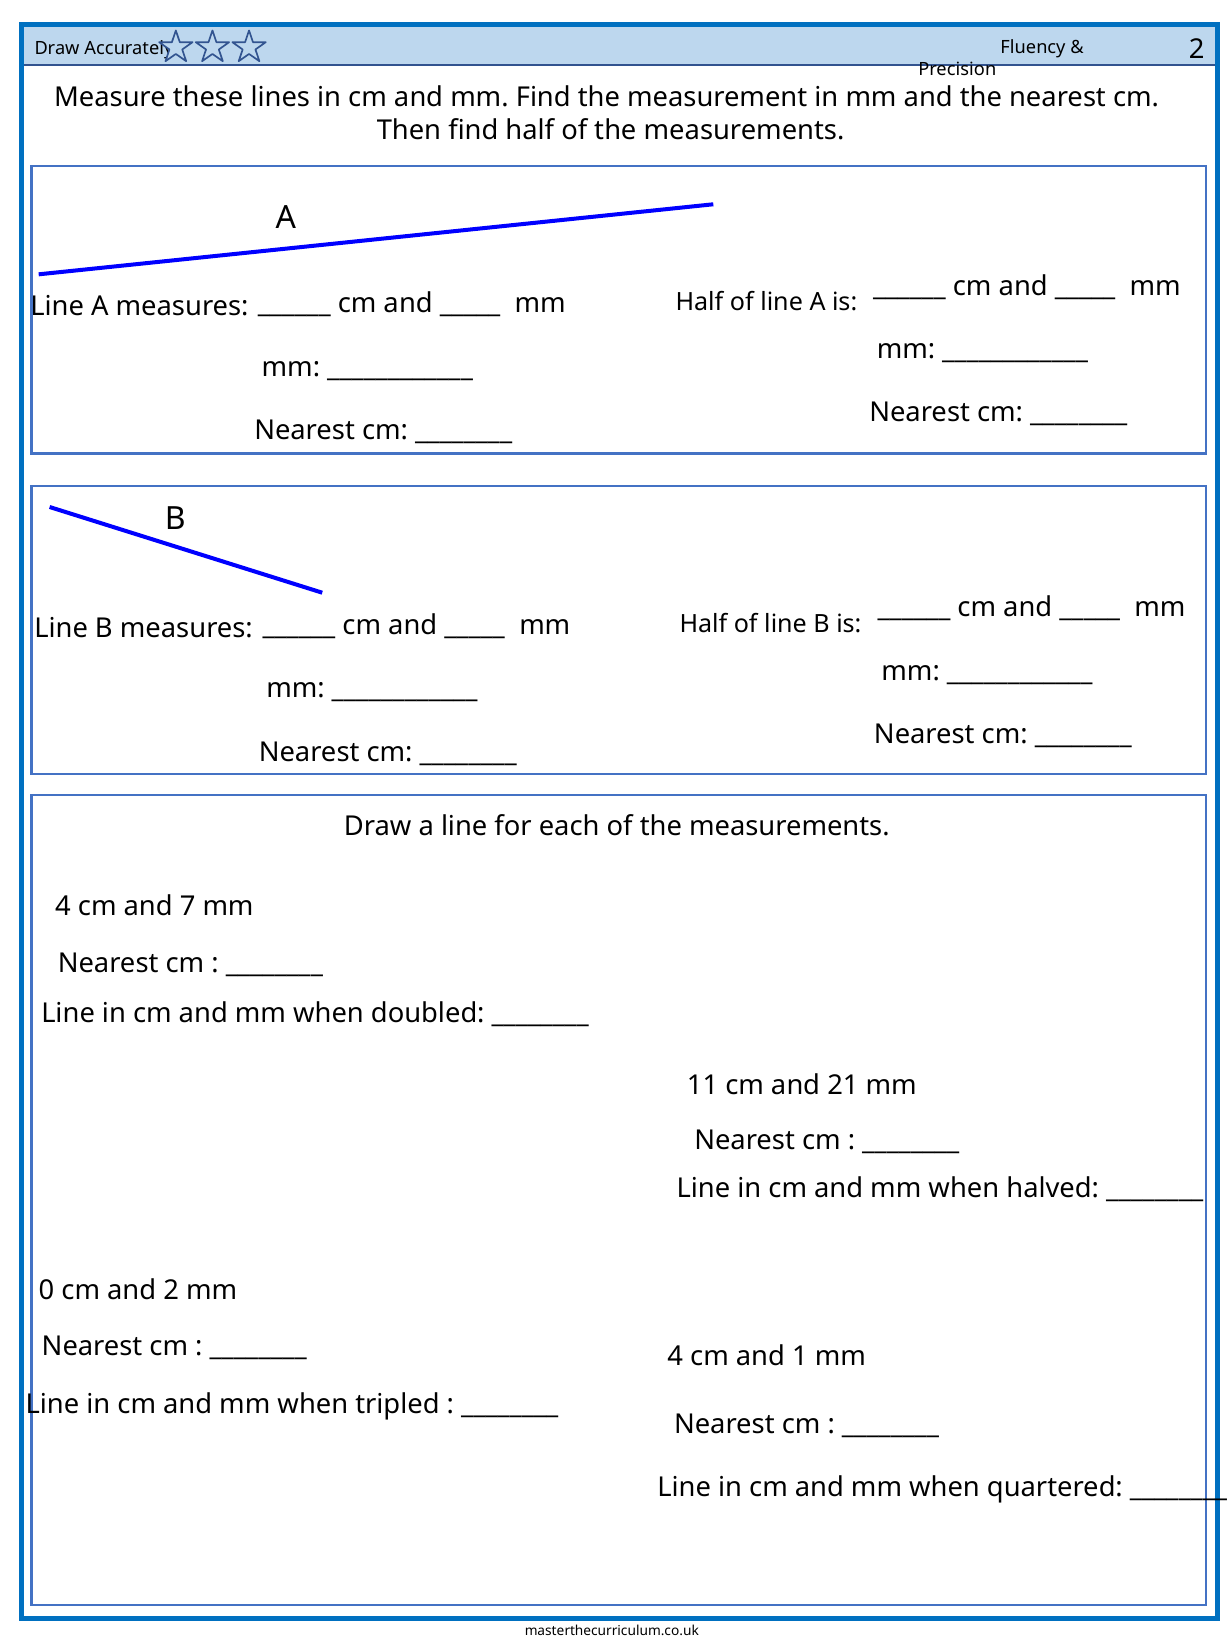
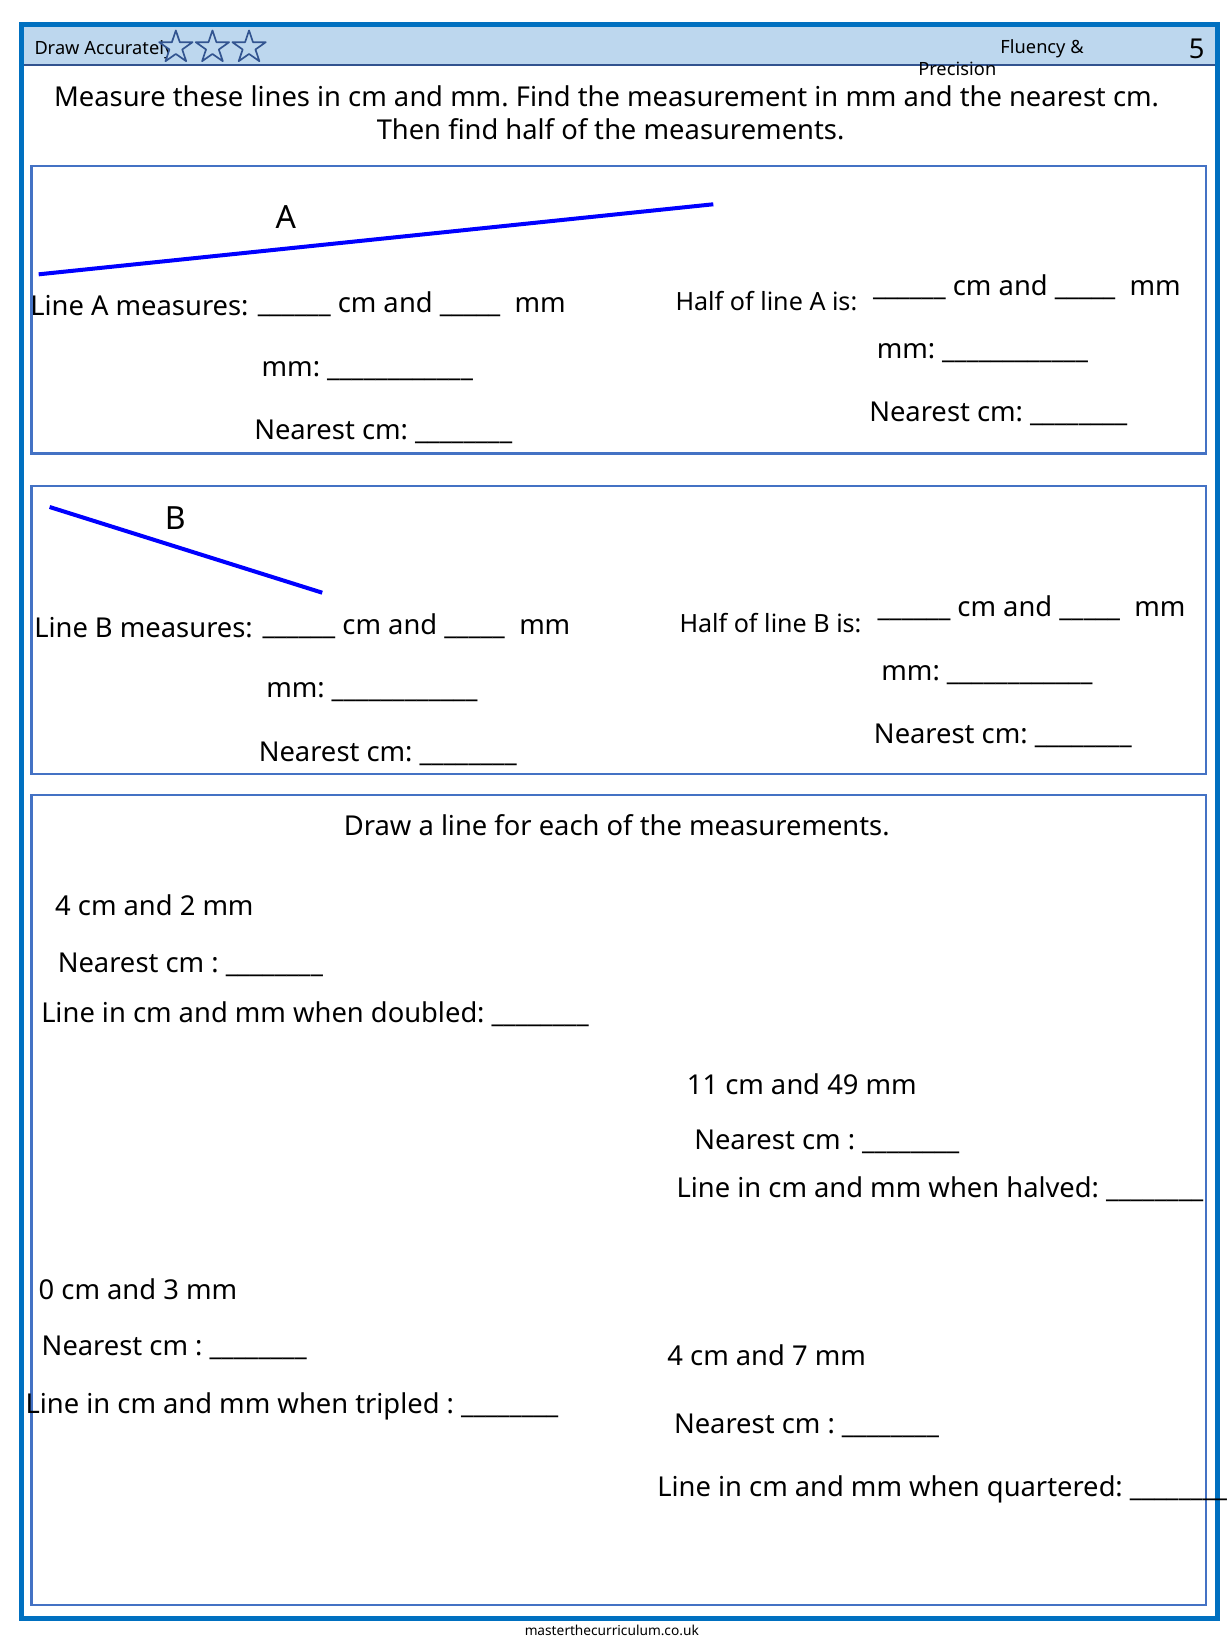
2: 2 -> 5 (1197, 50)
7: 7 -> 2 (188, 907)
21: 21 -> 49 (843, 1085)
and 2: 2 -> 3 (171, 1290)
1: 1 -> 7 (800, 1356)
